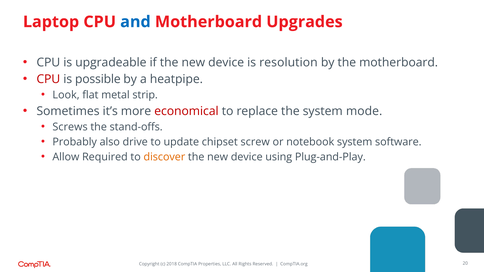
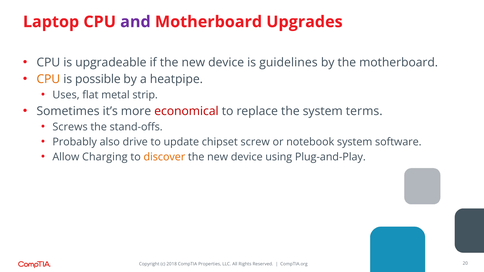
and colour: blue -> purple (135, 22)
resolution: resolution -> guidelines (288, 62)
CPU colour: red -> orange (48, 79)
Look: Look -> Uses (66, 95)
mode: mode -> terms (364, 111)
Required: Required -> Charging (105, 157)
